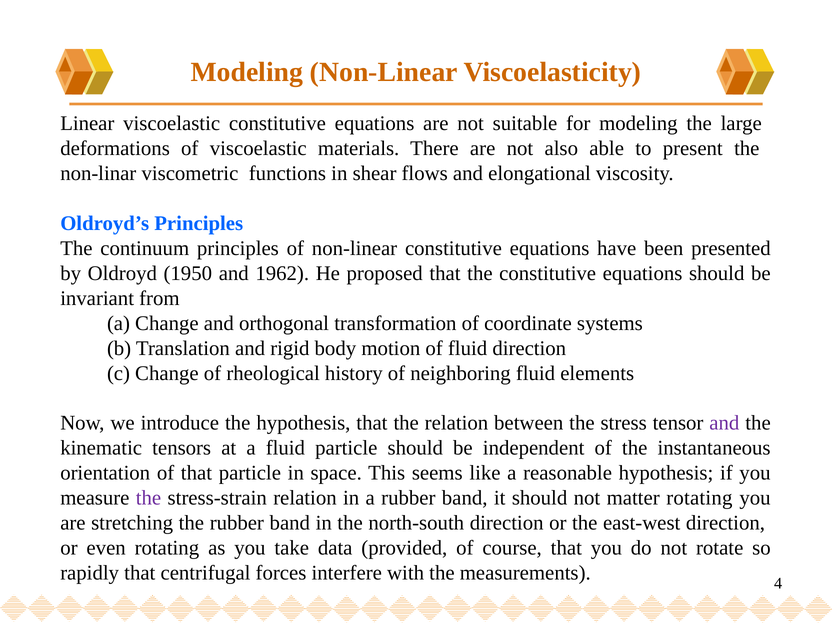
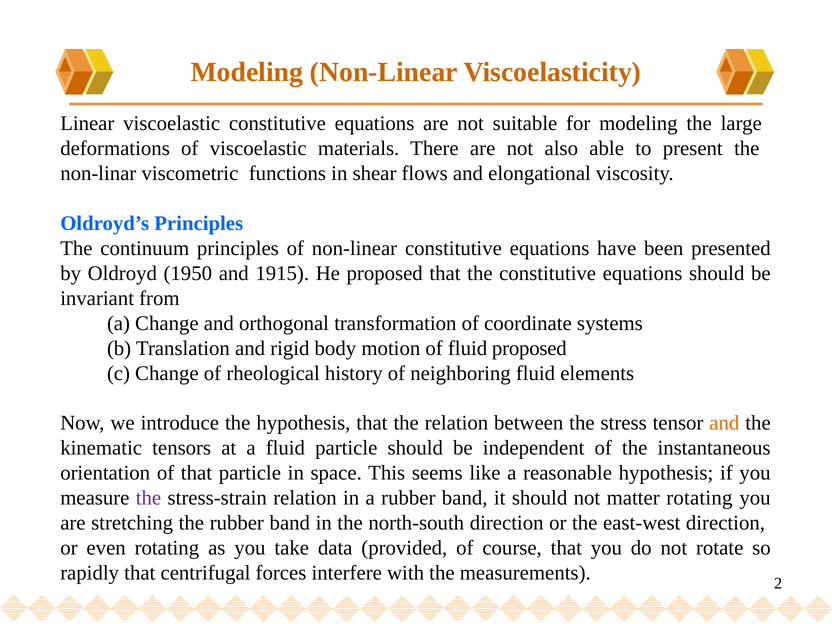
1962: 1962 -> 1915 (282, 273)
fluid direction: direction -> proposed (529, 348)
and colour: purple -> orange (724, 423)
4: 4 -> 2 (778, 583)
